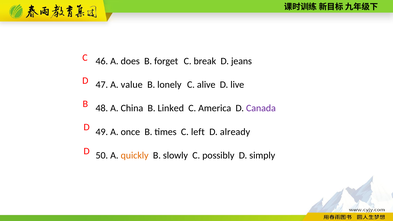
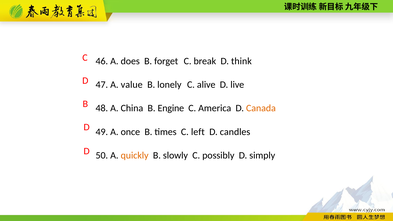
jeans: jeans -> think (241, 61)
Linked: Linked -> Engine (171, 108)
Canada colour: purple -> orange (261, 108)
already: already -> candles (235, 132)
